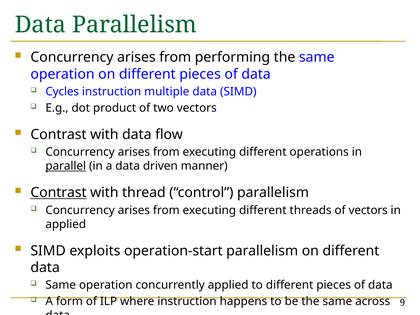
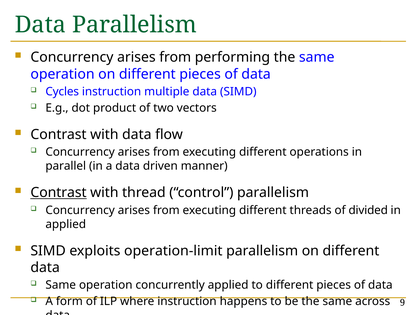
parallel underline: present -> none (66, 166)
of vectors: vectors -> divided (368, 210)
operation-start: operation-start -> operation-limit (173, 251)
